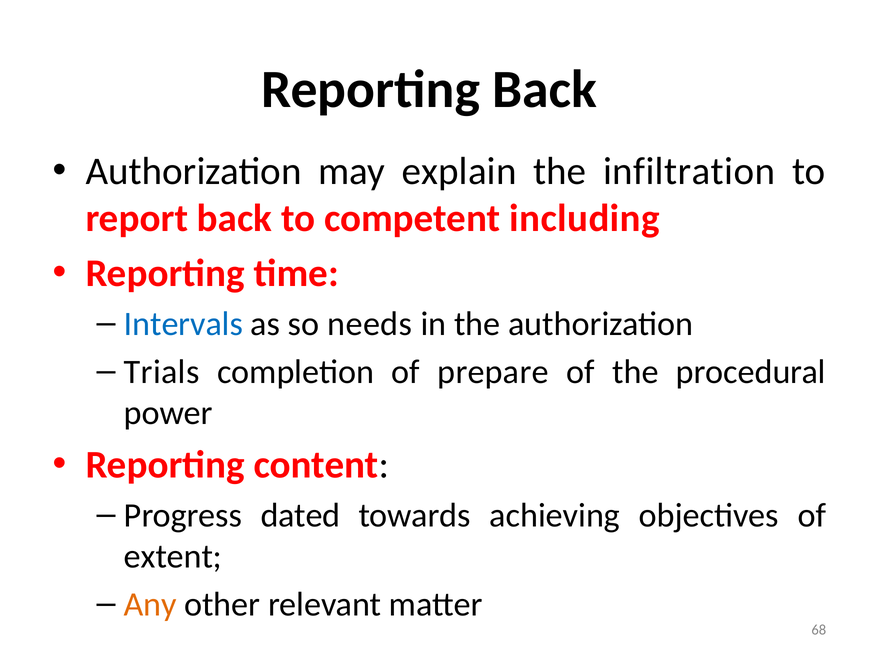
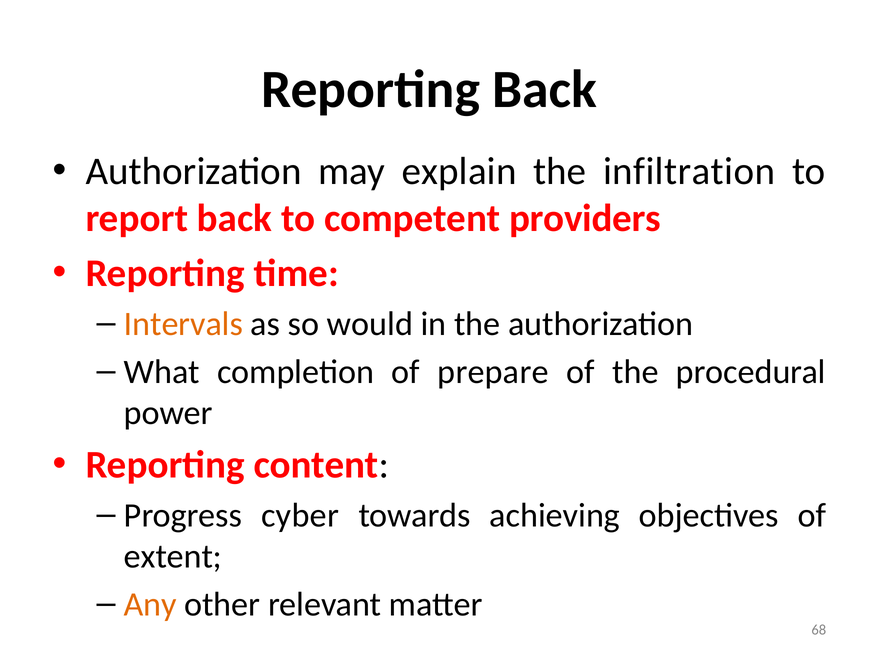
including: including -> providers (585, 218)
Intervals colour: blue -> orange (183, 323)
needs: needs -> would (370, 323)
Trials: Trials -> What (162, 371)
dated: dated -> cyber (300, 515)
